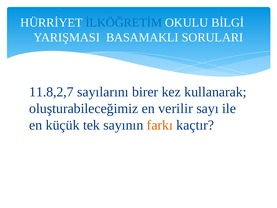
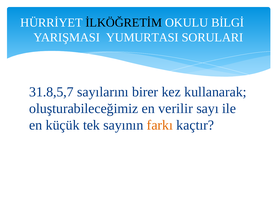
İLKÖĞRETİM colour: blue -> black (124, 23)
BASAMAKLI: BASAMAKLI -> YUMURTASI (142, 37)
11.8,2,7: 11.8,2,7 -> 31.8,5,7 (51, 92)
